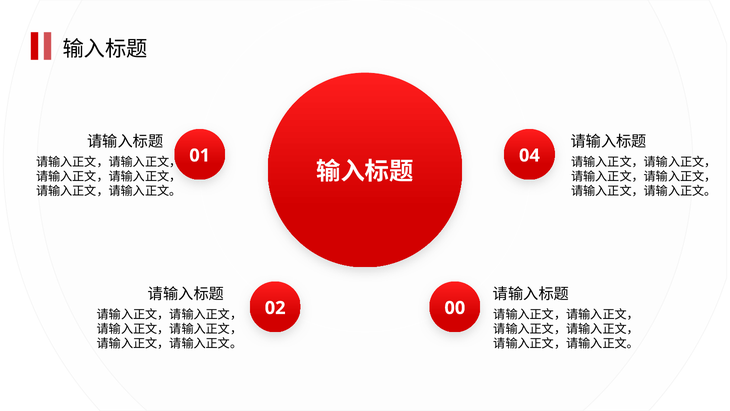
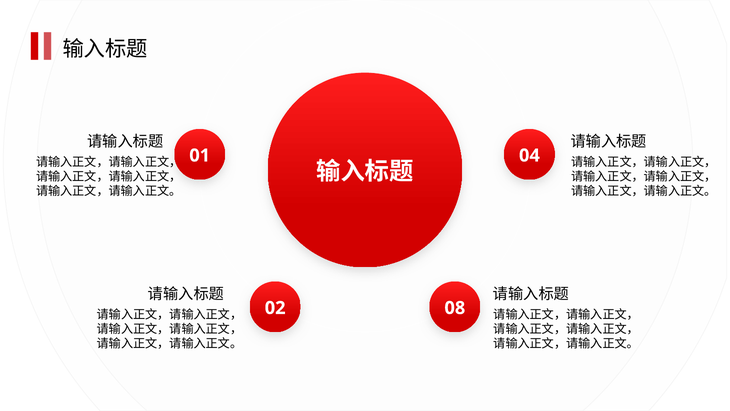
00: 00 -> 08 (455, 308)
